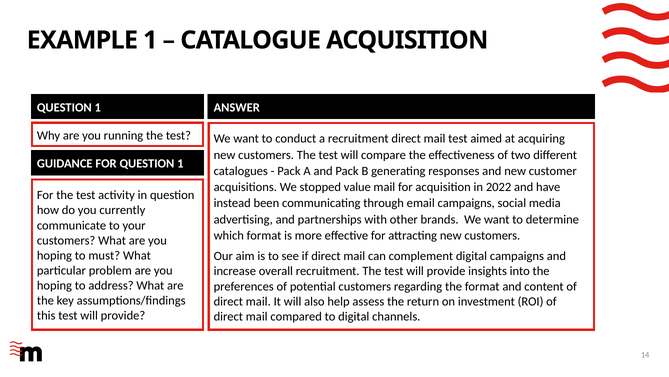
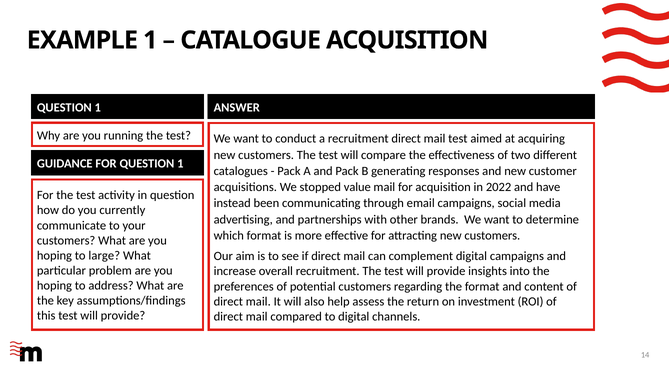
must: must -> large (104, 255)
